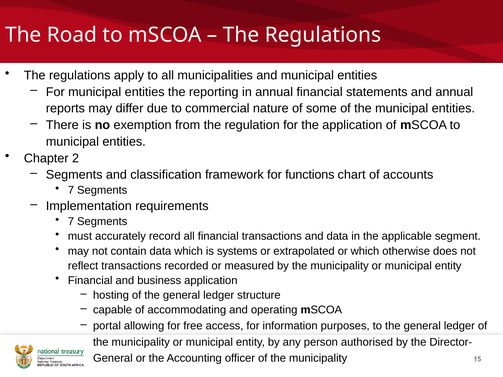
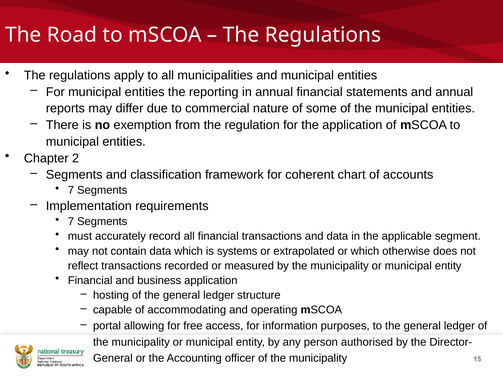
functions: functions -> coherent (310, 175)
